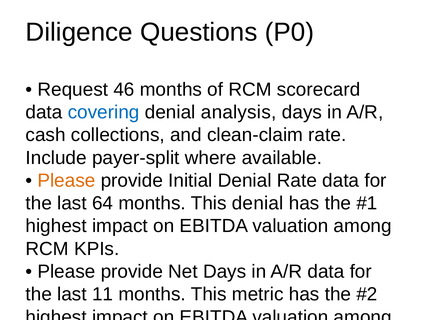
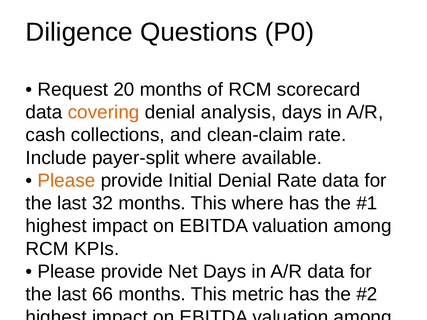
46: 46 -> 20 (124, 90)
covering colour: blue -> orange (104, 112)
64: 64 -> 32 (103, 203)
This denial: denial -> where (258, 203)
11: 11 -> 66 (103, 295)
